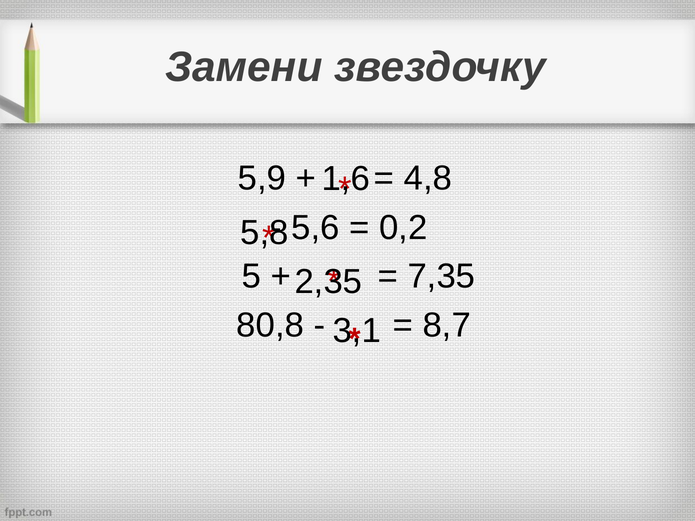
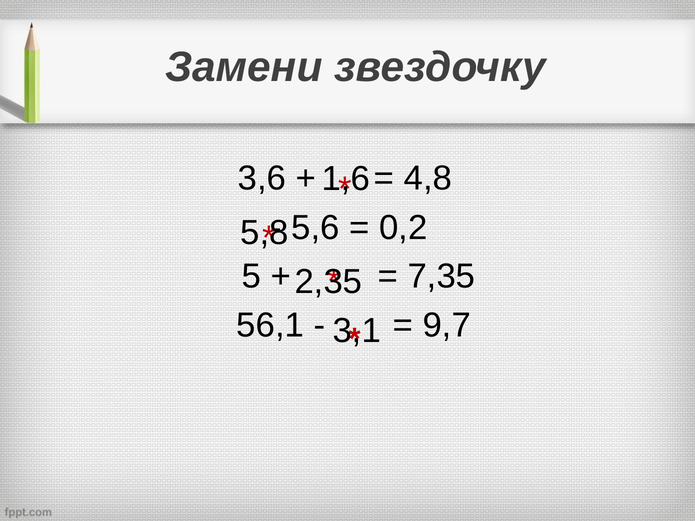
5,9: 5,9 -> 3,6 (262, 179)
80,8: 80,8 -> 56,1 (270, 325)
8,7: 8,7 -> 9,7 (447, 325)
